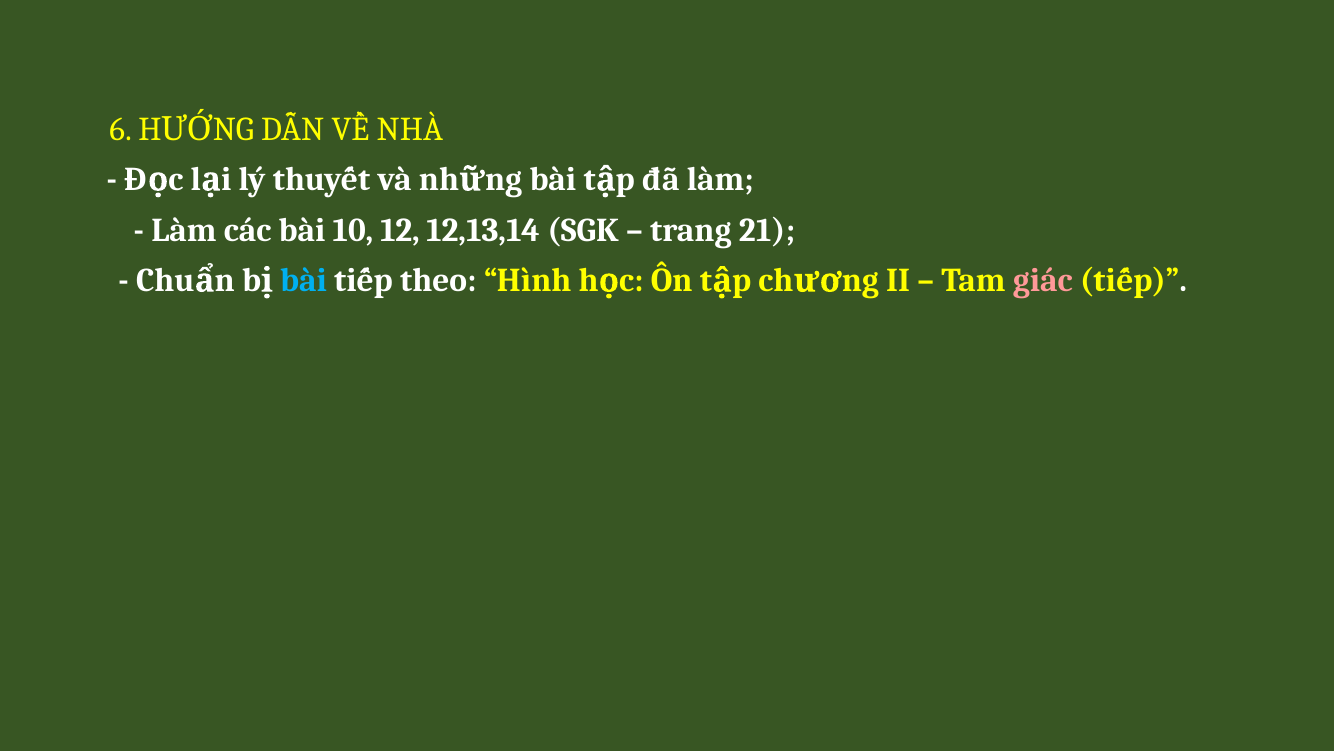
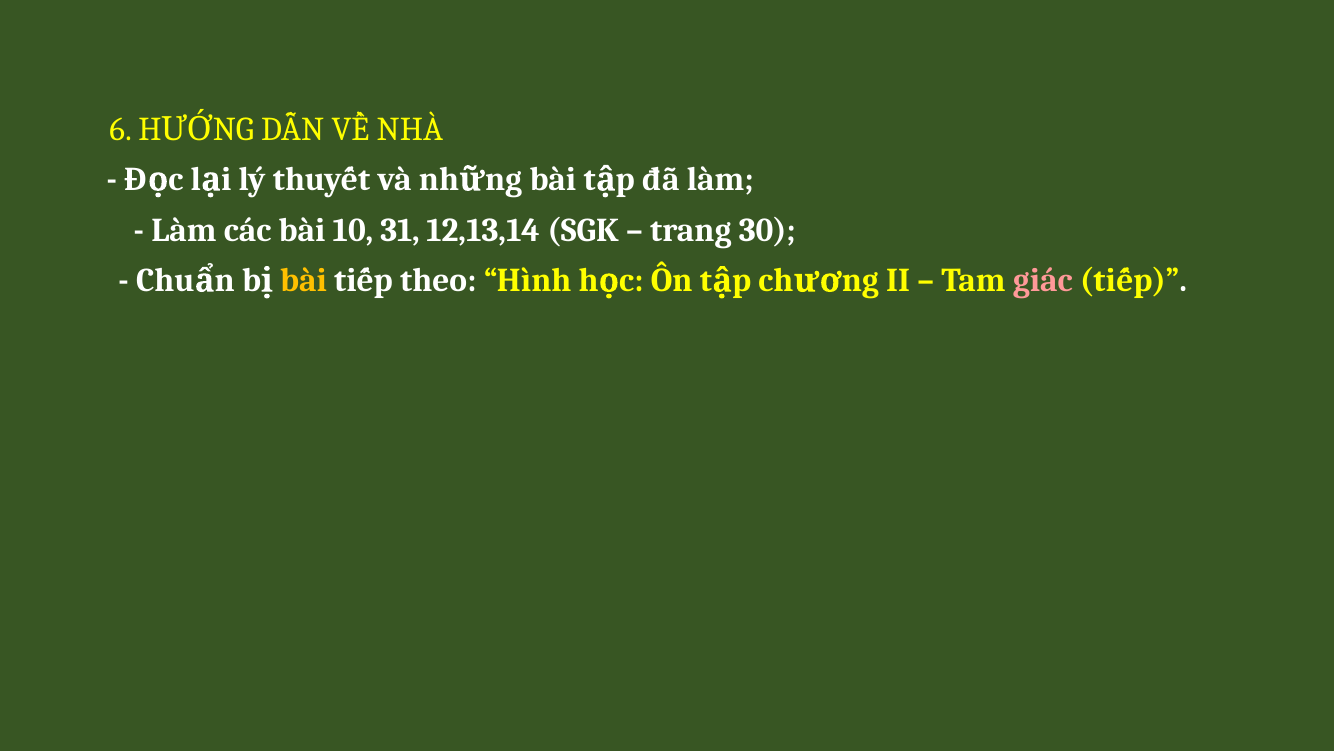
12: 12 -> 31 (400, 230)
21: 21 -> 30 (767, 230)
bài colour: light blue -> yellow (303, 280)
